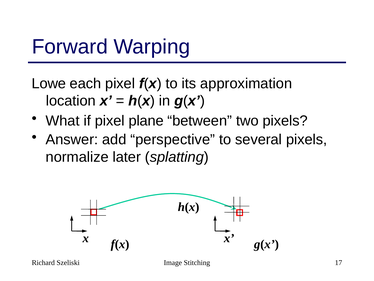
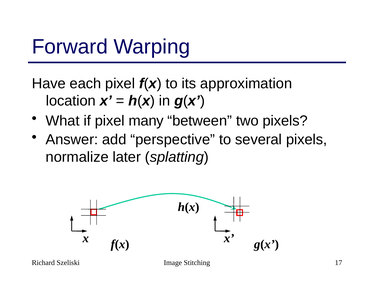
Lowe: Lowe -> Have (49, 83)
plane: plane -> many (146, 121)
